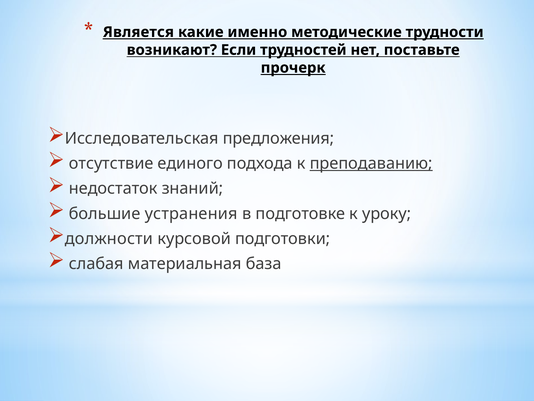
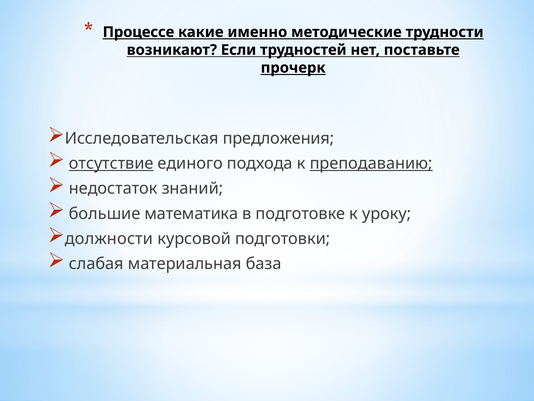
Является: Является -> Процессе (138, 32)
отсутствие underline: none -> present (111, 163)
устранения: устранения -> математика (191, 213)
